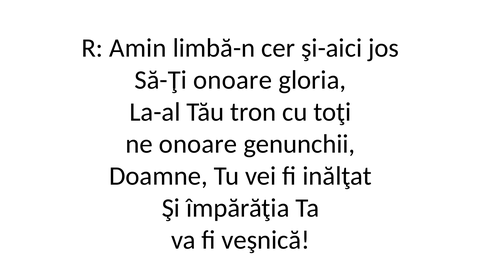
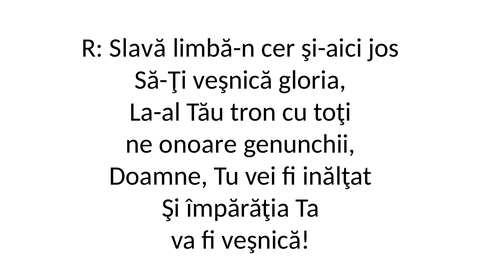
Amin: Amin -> Slavă (138, 48)
Să-Ţi onoare: onoare -> veşnică (233, 80)
